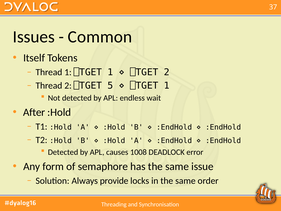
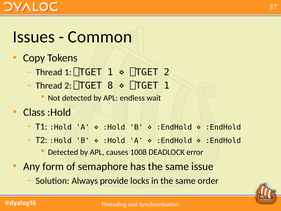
Itself: Itself -> Copy (34, 58)
5: 5 -> 8 (110, 86)
After: After -> Class (34, 112)
